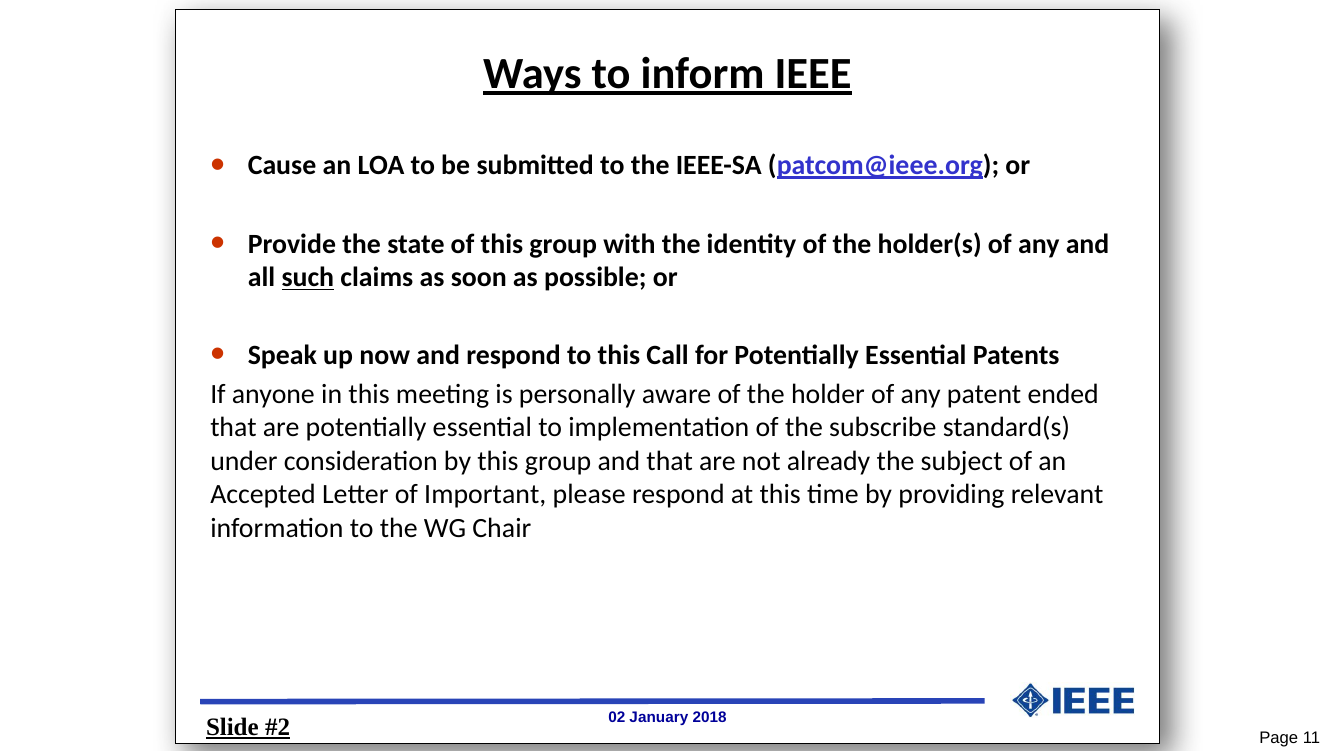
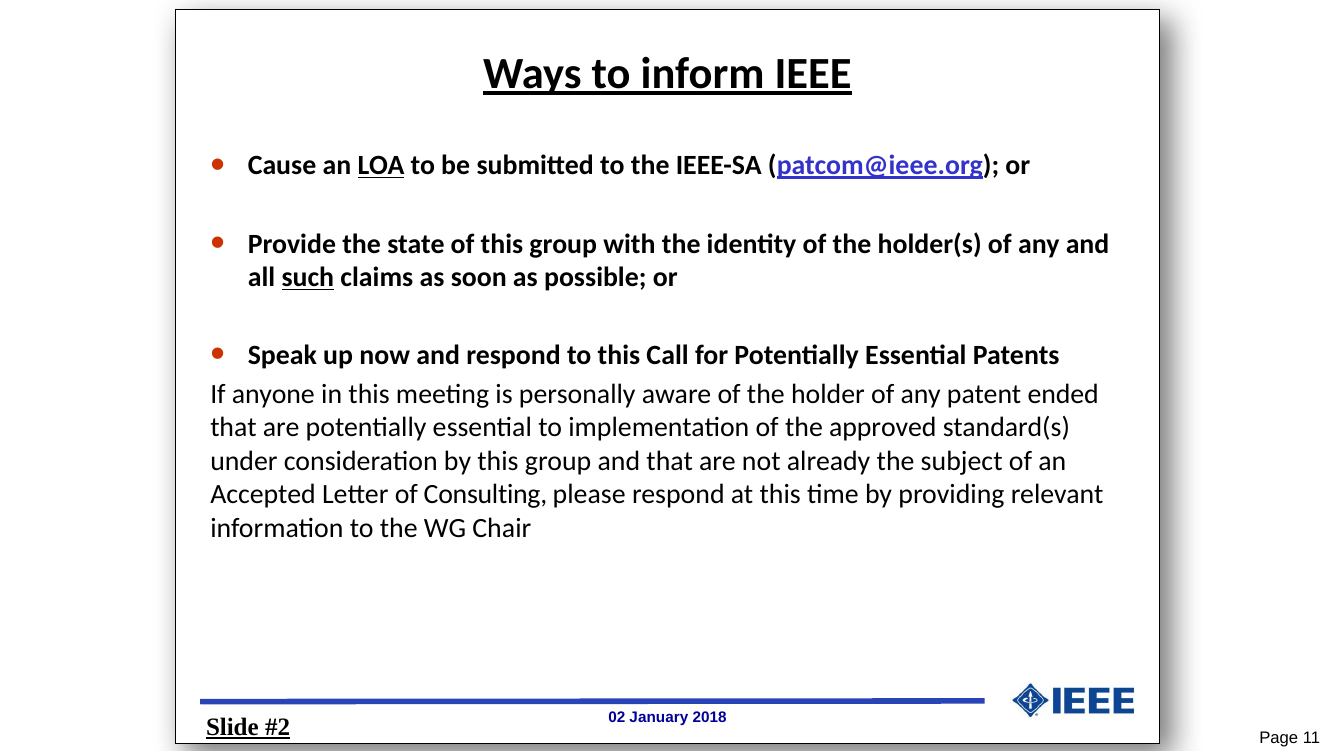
LOA underline: none -> present (381, 165)
subscribe: subscribe -> approved (883, 428)
Important: Important -> Consulting (485, 494)
